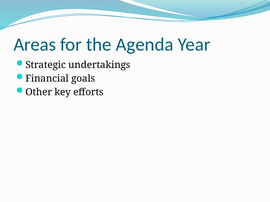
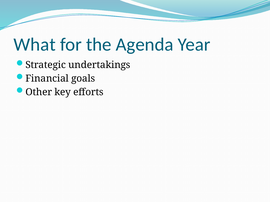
Areas: Areas -> What (35, 45)
